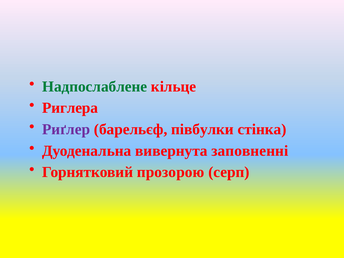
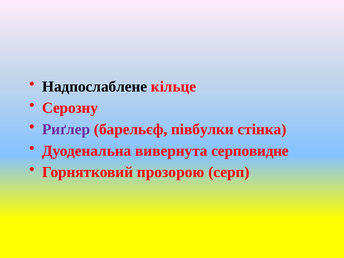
Надпослаблене colour: green -> black (95, 86)
Риглера: Риглера -> Серозну (70, 108)
заповненні: заповненні -> серповидне (250, 151)
